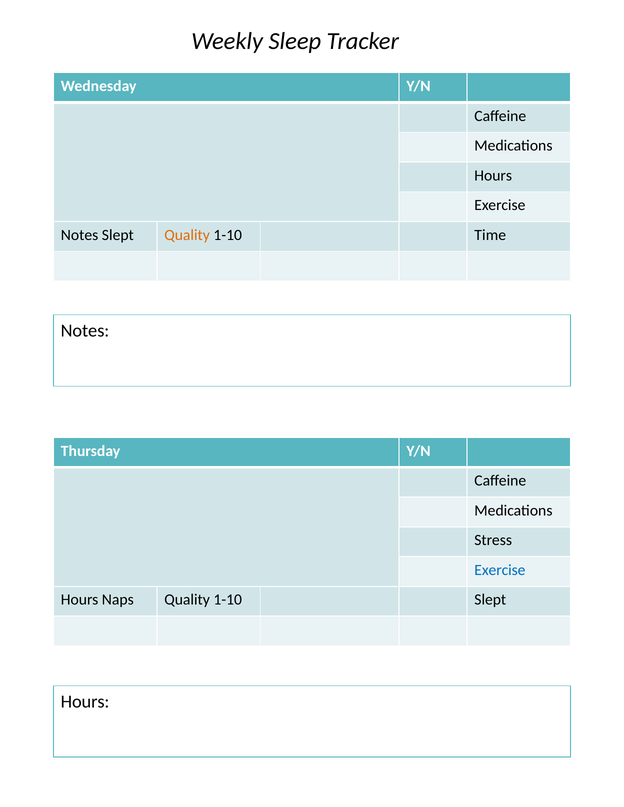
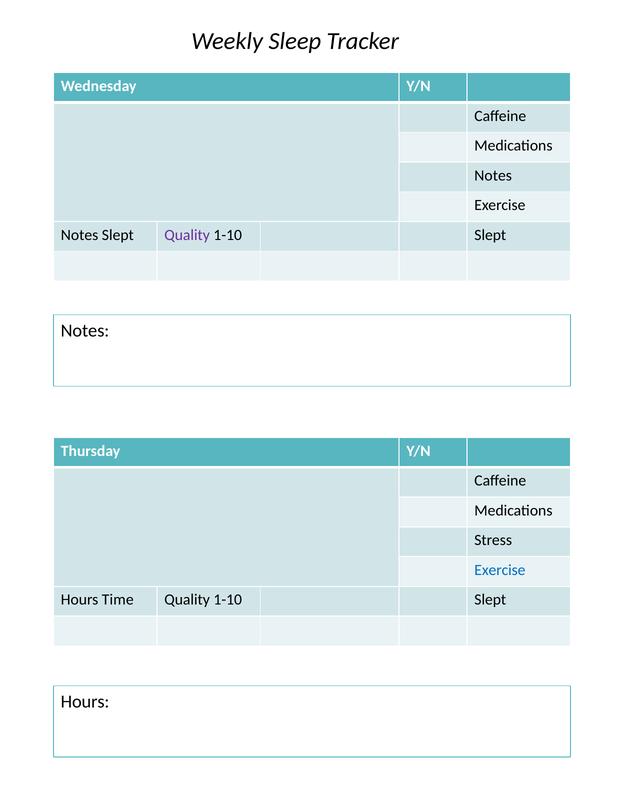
Hours: Hours -> Notes (493, 176)
Quality colour: orange -> purple (187, 235)
Time: Time -> Slept (490, 235)
Naps: Naps -> Time (118, 600)
